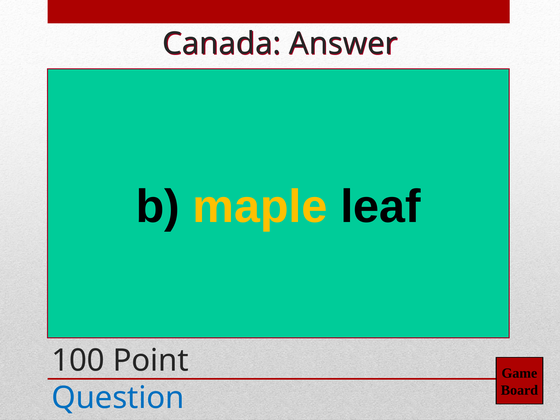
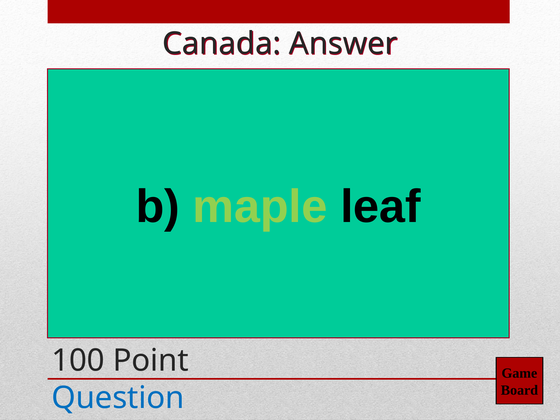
maple colour: yellow -> light green (260, 207)
